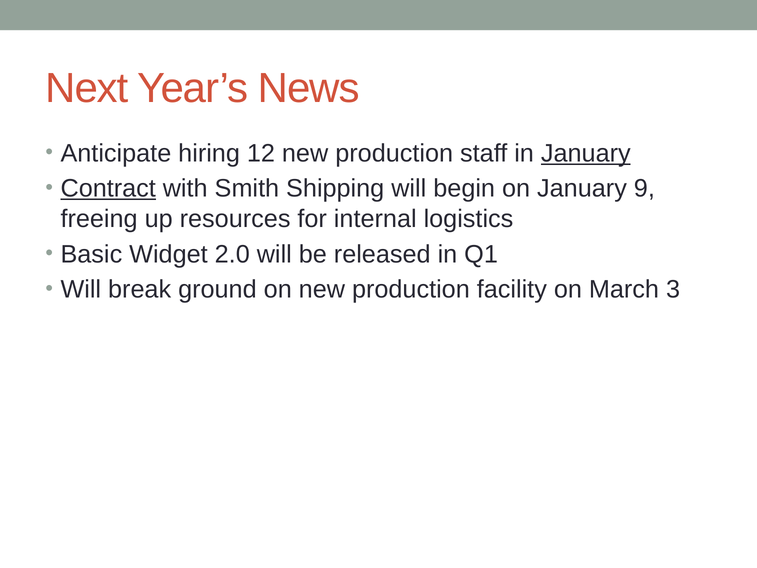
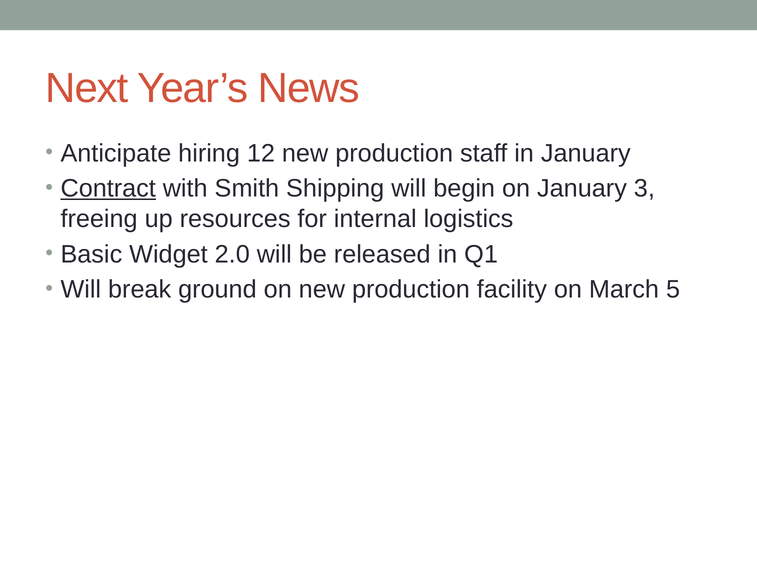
January underline: present -> none (586, 153)
9: 9 -> 3 (644, 188)
3: 3 -> 5 (673, 289)
